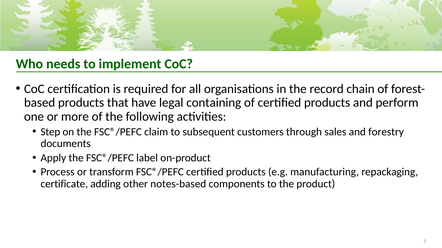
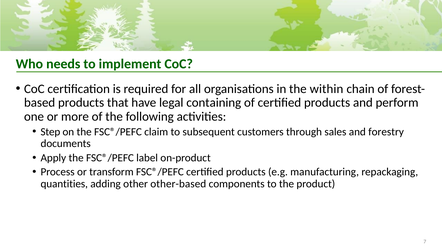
record: record -> within (327, 89)
certificate: certificate -> quantities (64, 184)
notes-based: notes-based -> other-based (178, 184)
